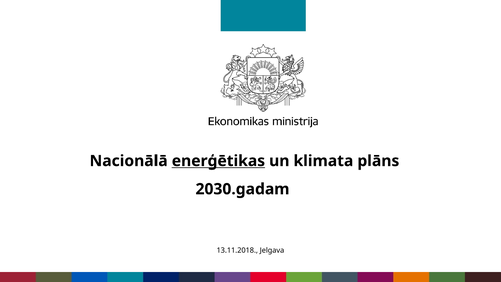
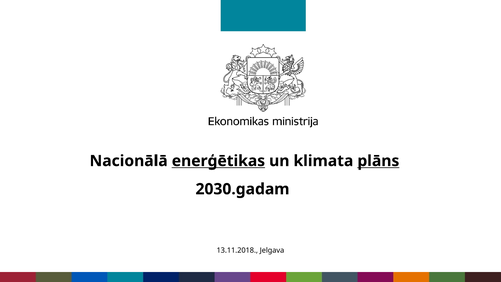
plāns underline: none -> present (378, 161)
